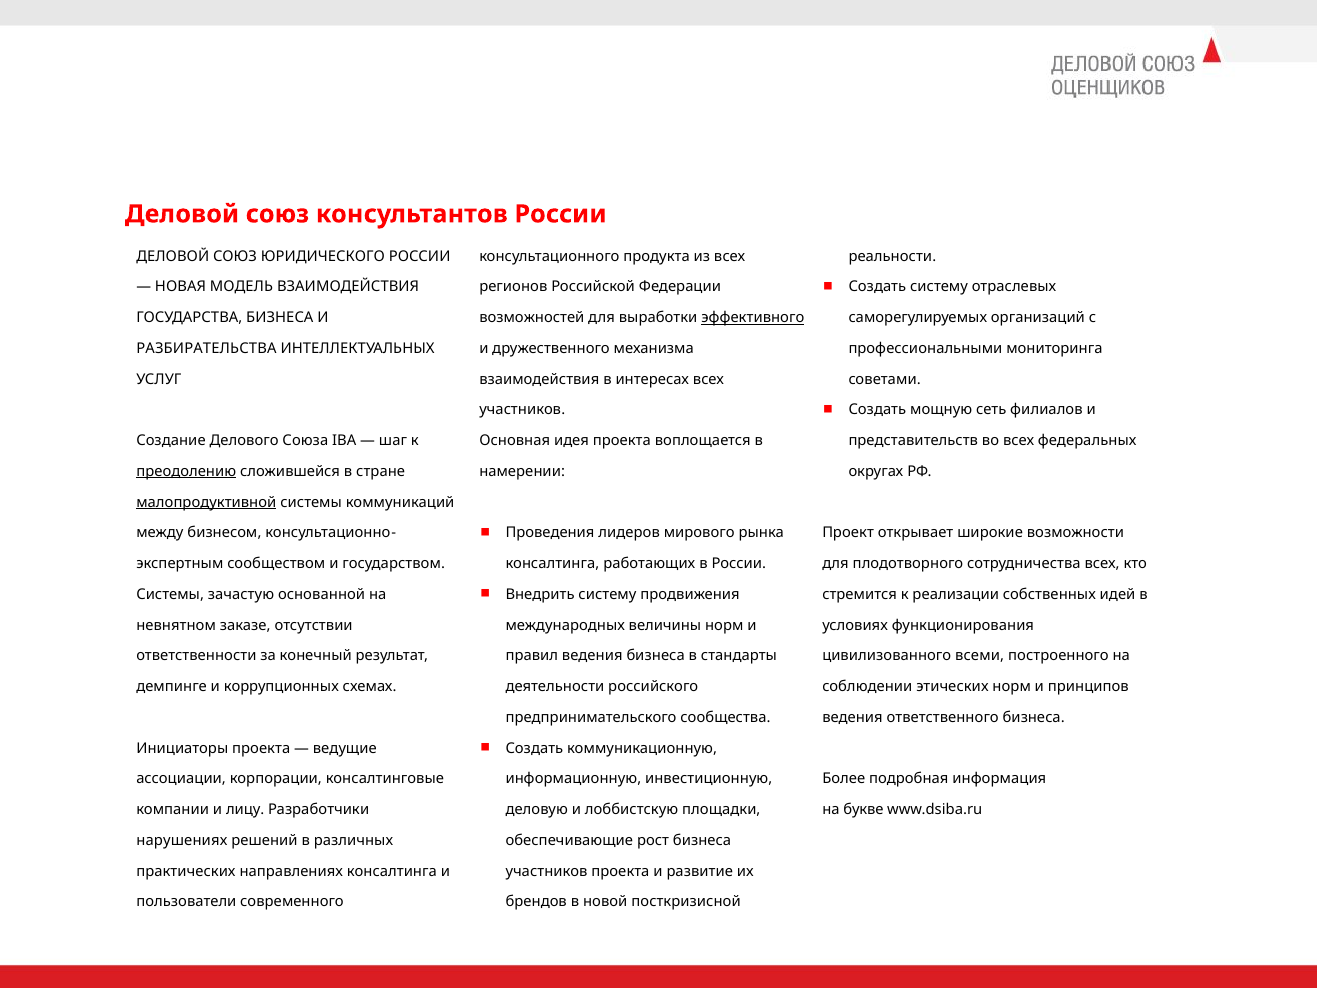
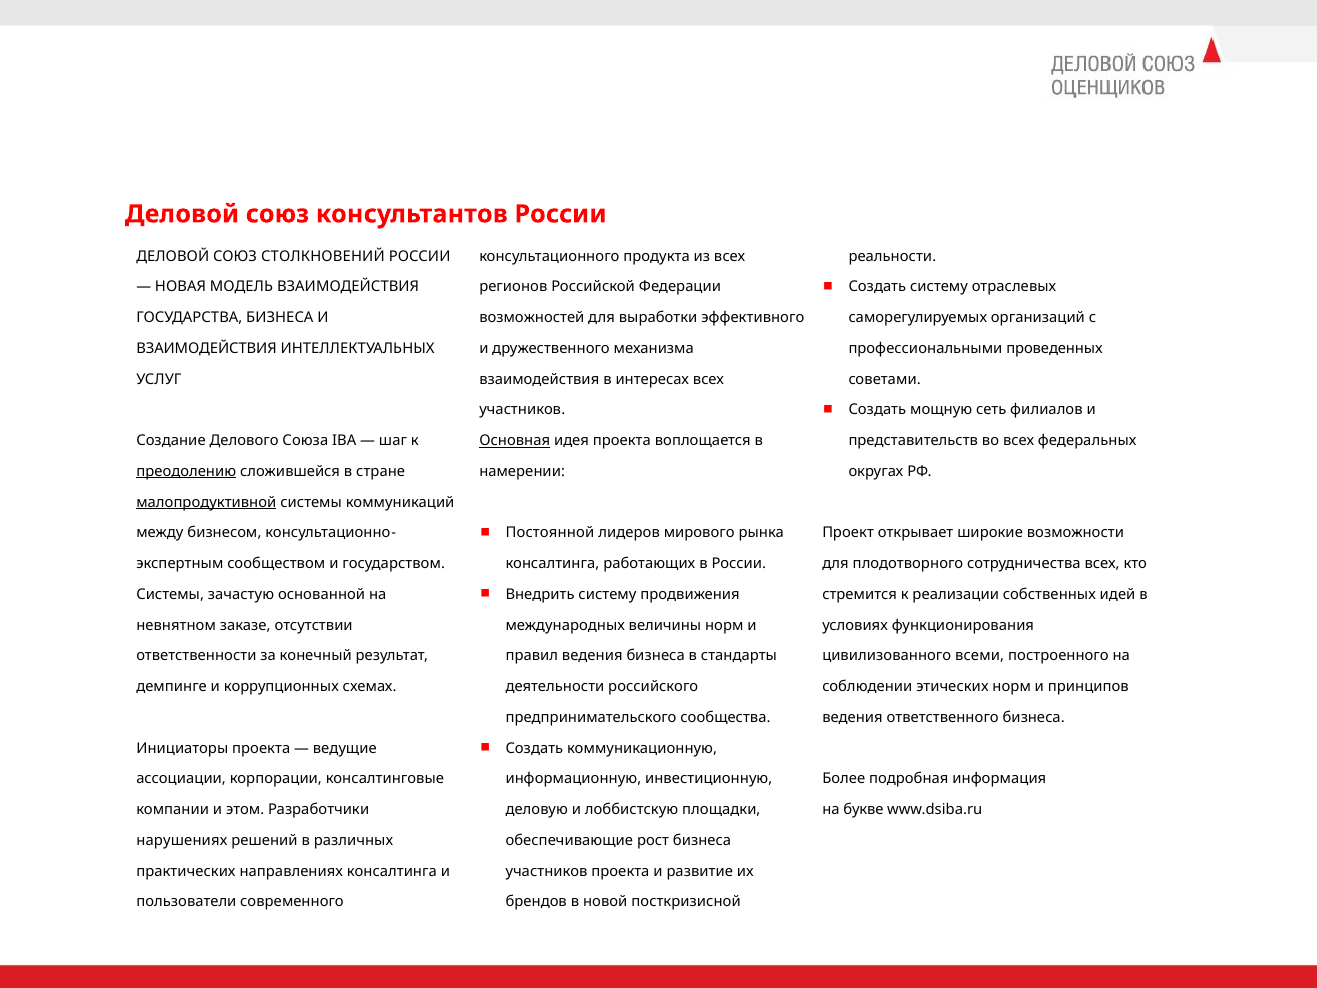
ЮРИДИЧЕСКОГО: ЮРИДИЧЕСКОГО -> СТОЛКНОВЕНИЙ (323, 256)
эффективного underline: present -> none (753, 318)
РАЗБИРАТЕЛЬСТВА: РАЗБИРАТЕЛЬСТВА -> ВЗАИМОДЕЙСТВИЯ (207, 348)
мониторинга: мониторинга -> проведенных (1054, 348)
Основная underline: none -> present (515, 441)
Проведения: Проведения -> Постоянной (550, 533)
лицу: лицу -> этом (245, 810)
